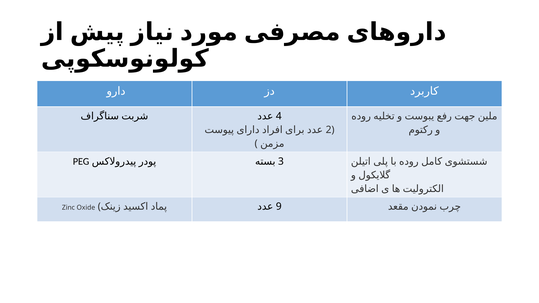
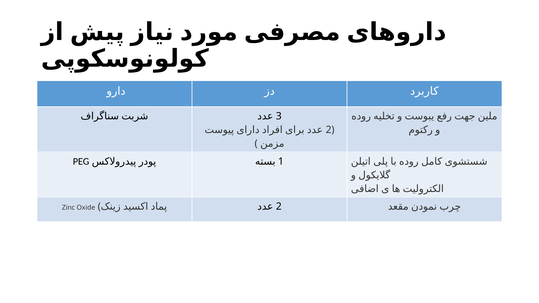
4: 4 -> 3 (279, 116)
3: 3 -> 1 (281, 161)
Oxide 9: 9 -> 2 (279, 207)
